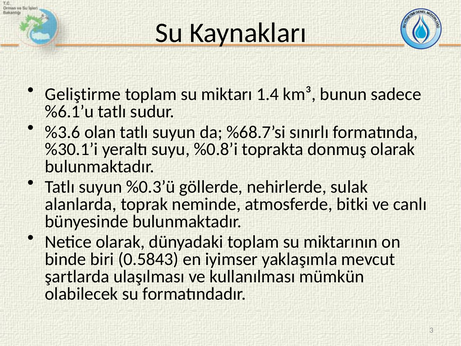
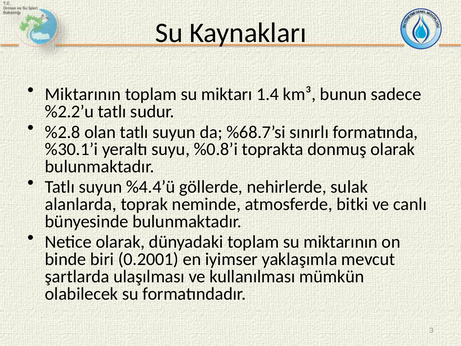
Geliştirme: Geliştirme -> Miktarının (83, 94)
%6.1’u: %6.1’u -> %2.2’u (69, 112)
%3.6: %3.6 -> %2.8 (63, 132)
%0.3’ü: %0.3’ü -> %4.4’ü (151, 187)
0.5843: 0.5843 -> 0.2001 (148, 259)
